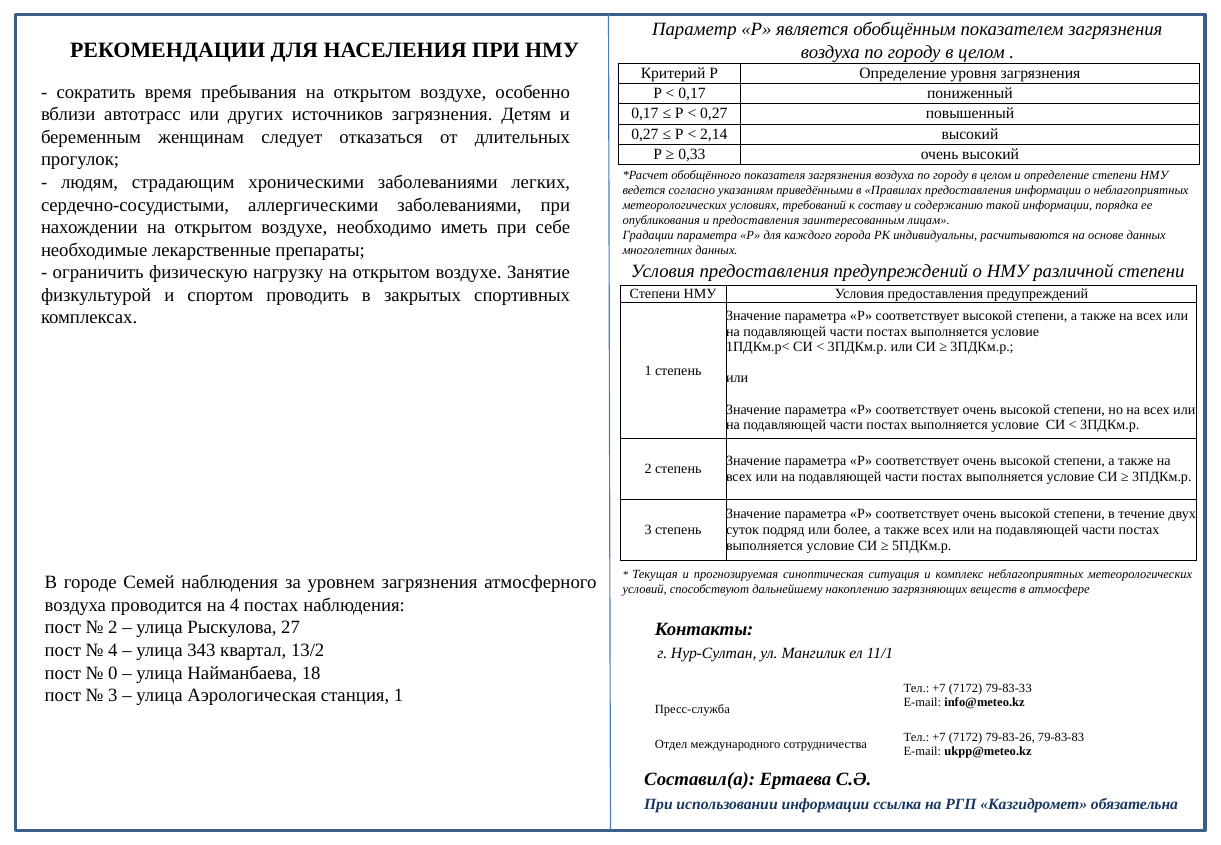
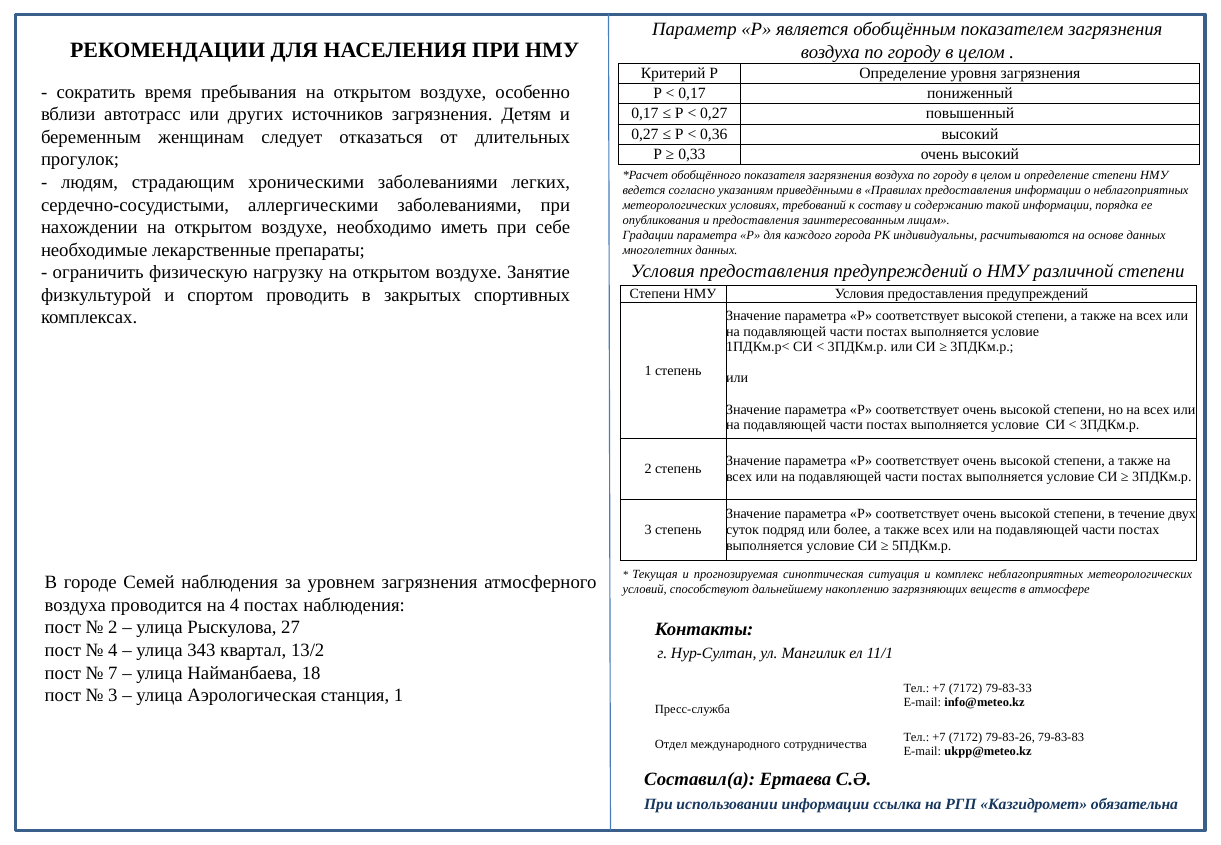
2,14: 2,14 -> 0,36 (714, 134)
0: 0 -> 7 (113, 673)
